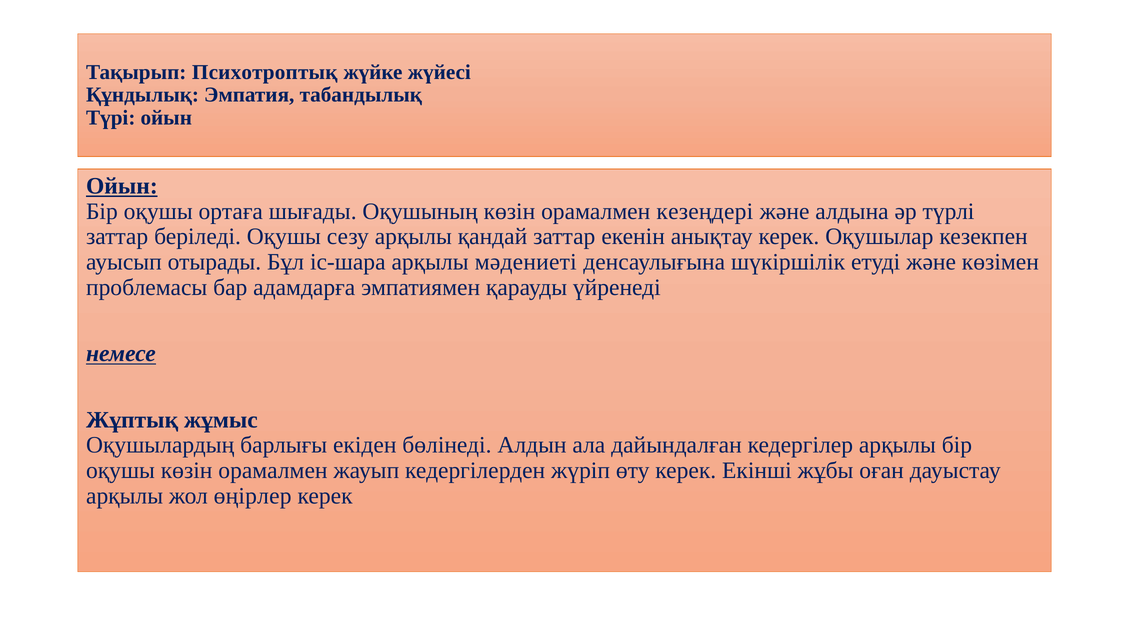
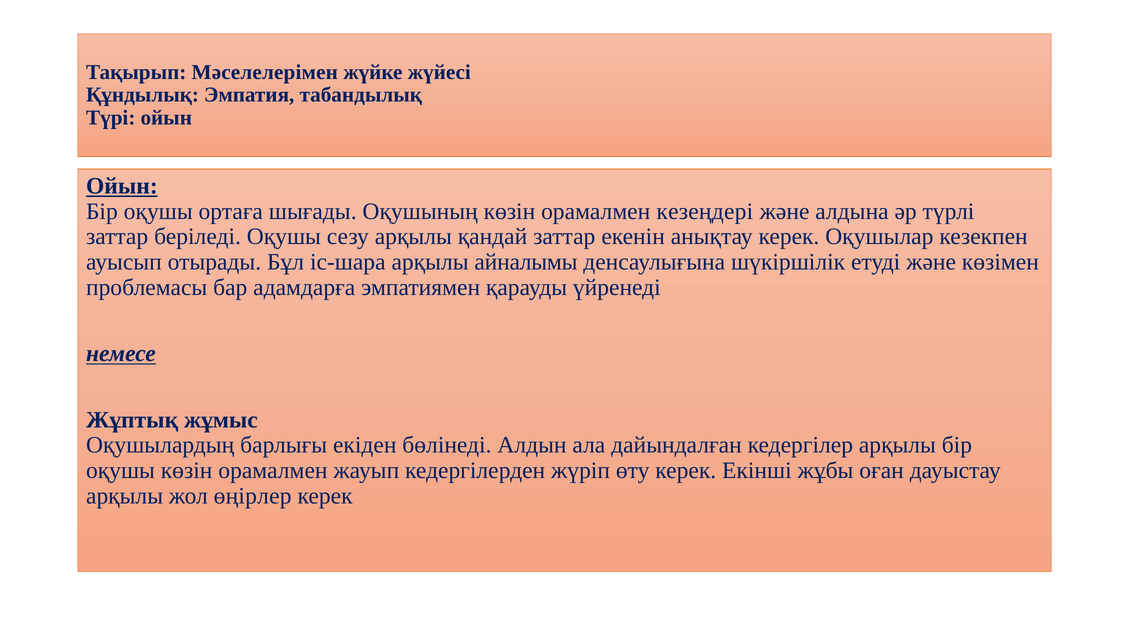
Психотроптық: Психотроптық -> Мәселелерімен (265, 72)
мәдениеті: мәдениеті -> айналымы (526, 262)
